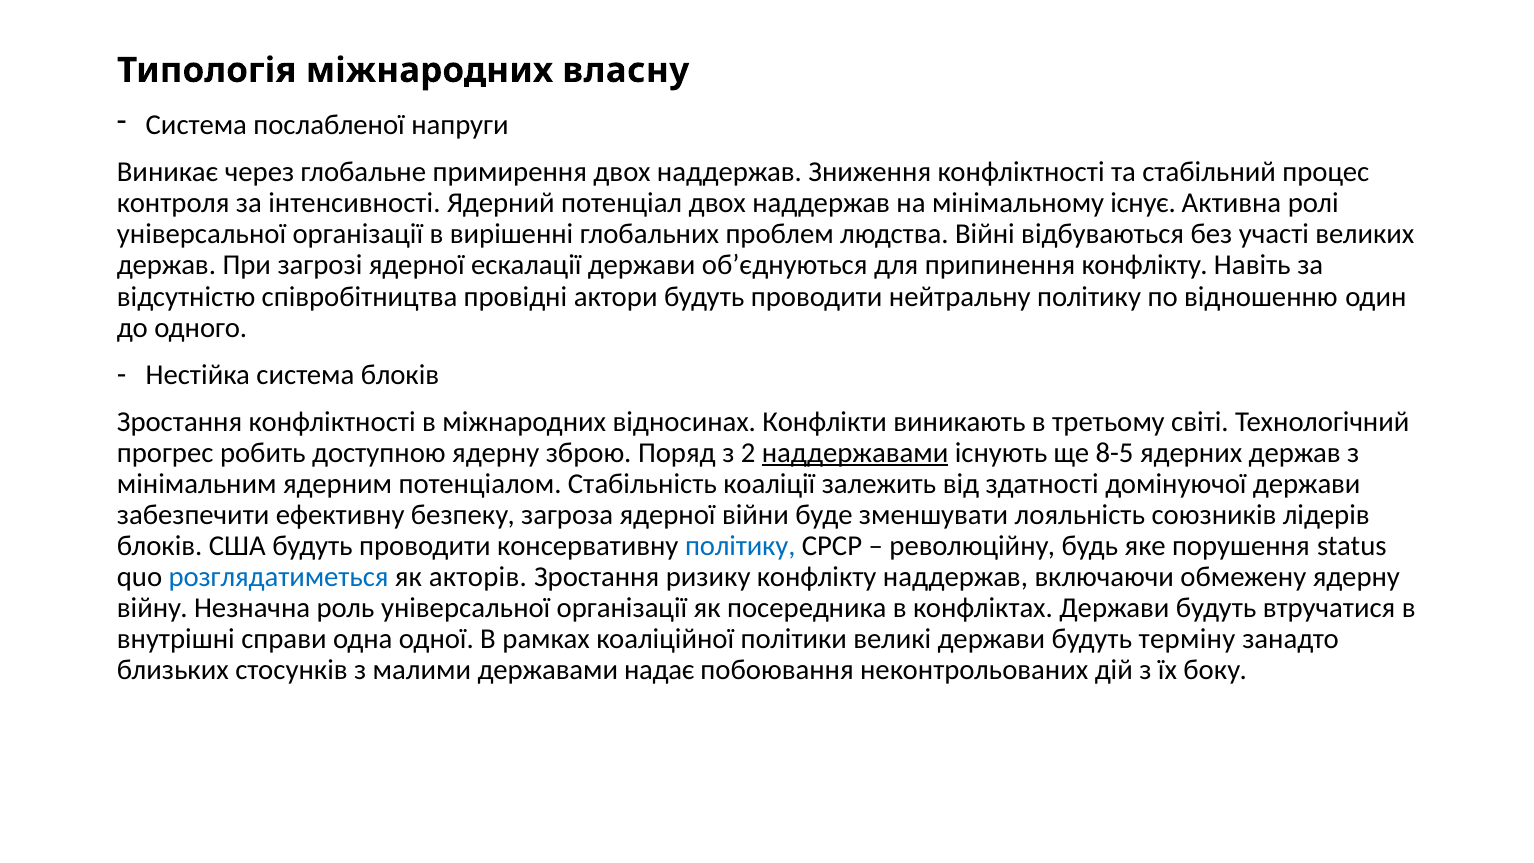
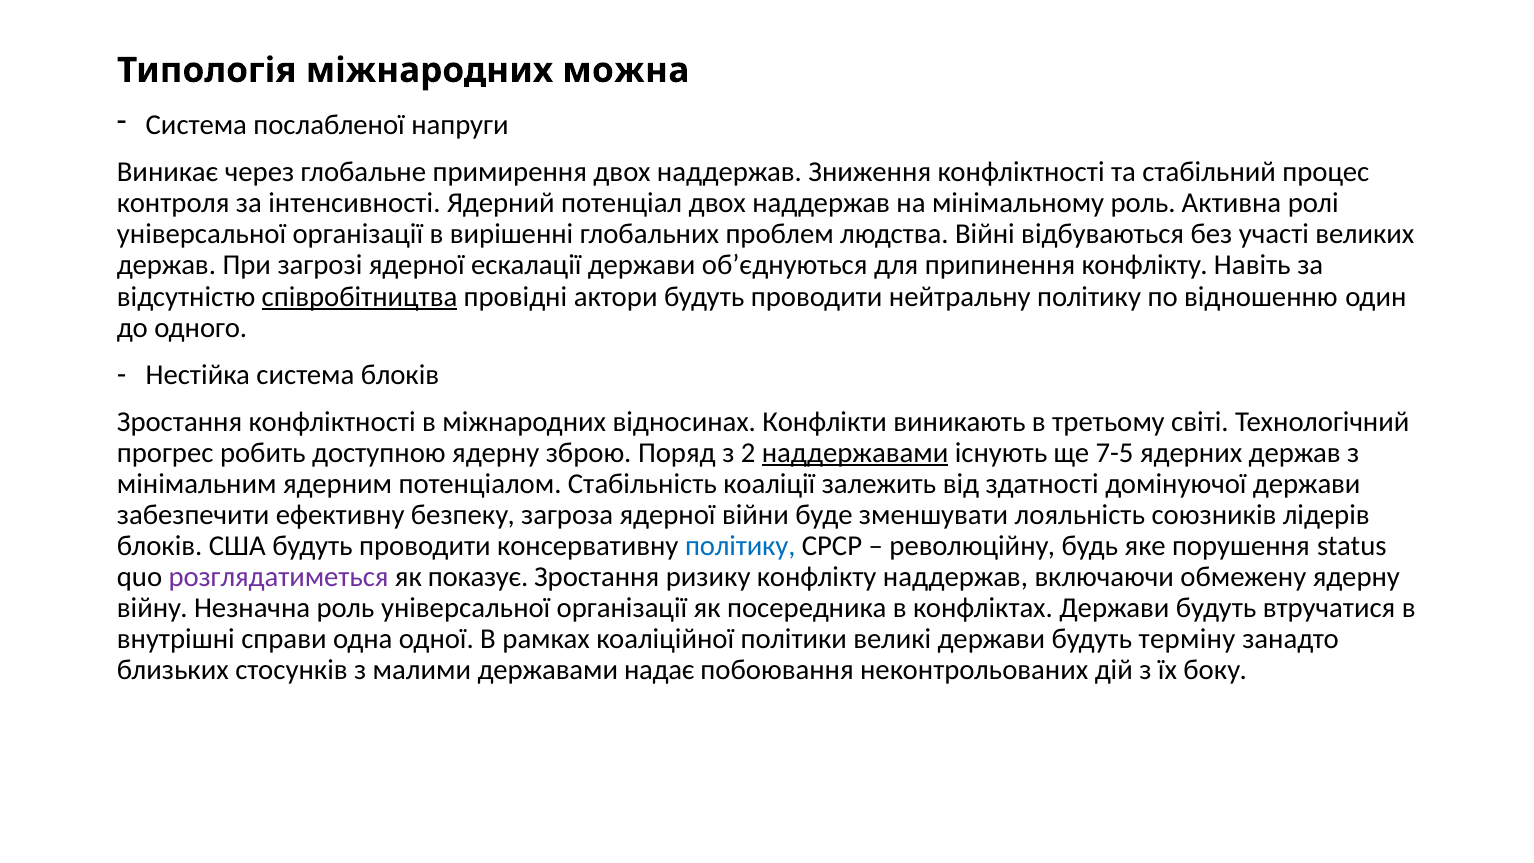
власну: власну -> можна (626, 70)
мінімальному існує: існує -> роль (1143, 203)
співробітництва underline: none -> present (360, 296)
8-5: 8-5 -> 7-5 (1115, 453)
розглядатиметься colour: blue -> purple (279, 577)
акторів: акторів -> показує (478, 577)
